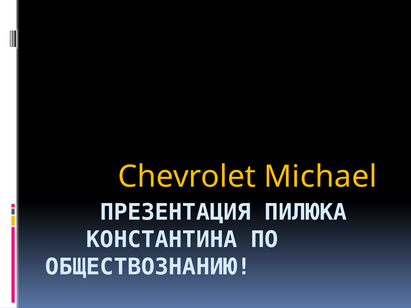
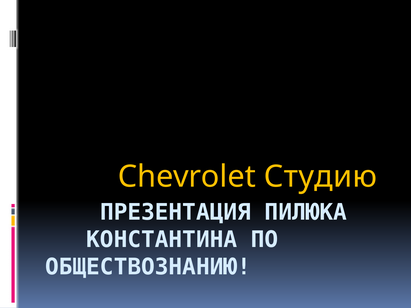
Michael: Michael -> Студию (321, 177)
